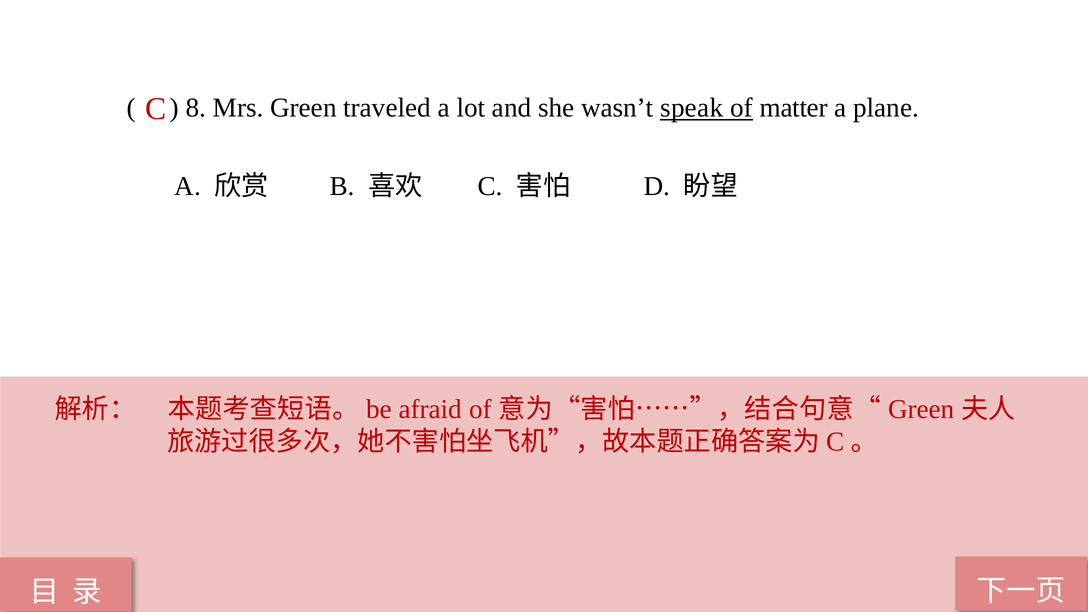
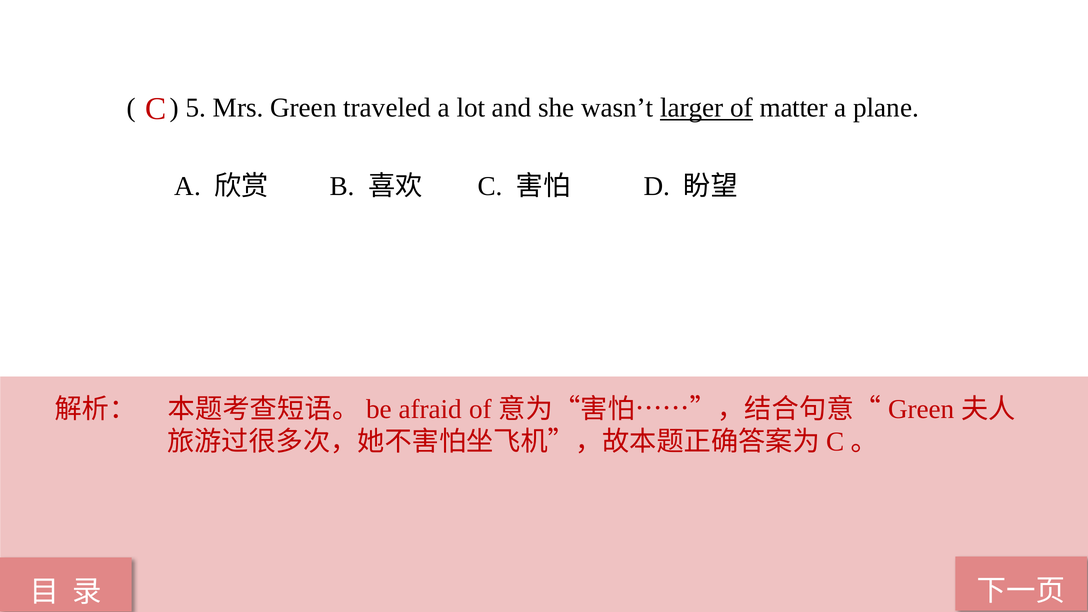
8: 8 -> 5 (196, 108)
speak: speak -> larger (692, 108)
